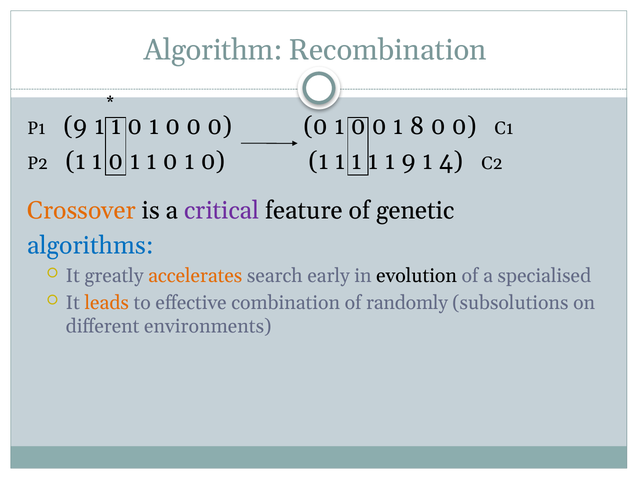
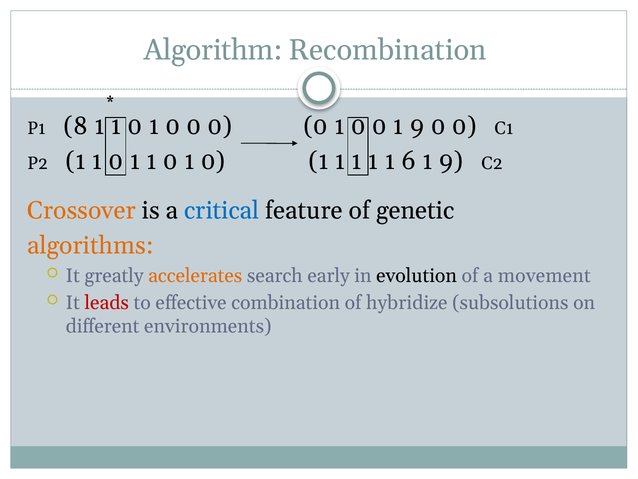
P1 9: 9 -> 8 (76, 126)
0 1 8: 8 -> 9 (417, 126)
1 9: 9 -> 6 (409, 161)
4: 4 -> 9 (451, 161)
critical colour: purple -> blue (222, 211)
algorithms colour: blue -> orange (90, 245)
specialised: specialised -> movement (544, 275)
leads colour: orange -> red (107, 303)
randomly: randomly -> hybridize (407, 303)
